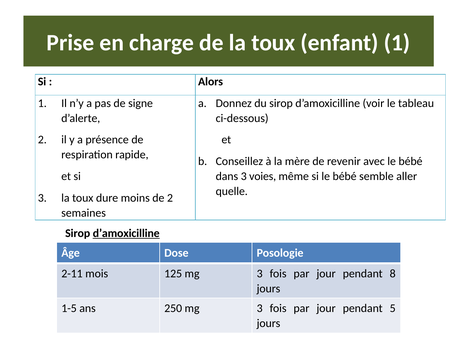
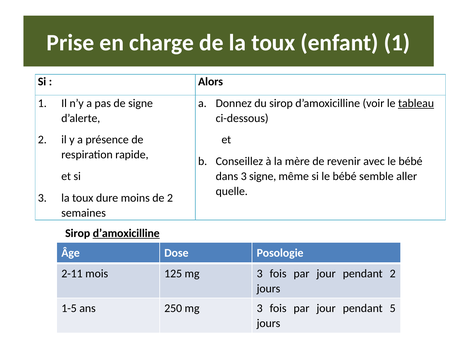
tableau underline: none -> present (416, 103)
3 voies: voies -> signe (263, 176)
pendant 8: 8 -> 2 (393, 273)
